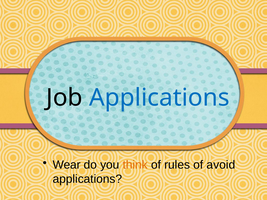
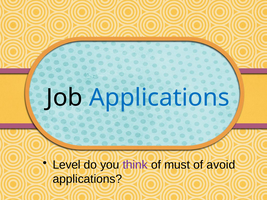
Wear: Wear -> Level (67, 165)
think colour: orange -> purple (135, 165)
rules: rules -> must (177, 165)
